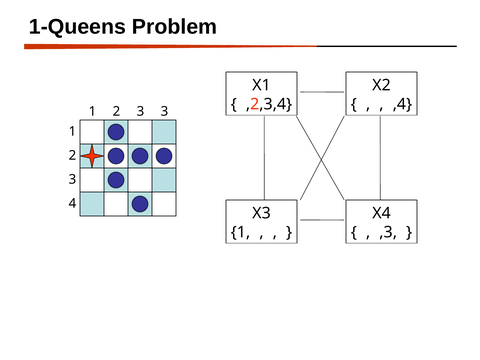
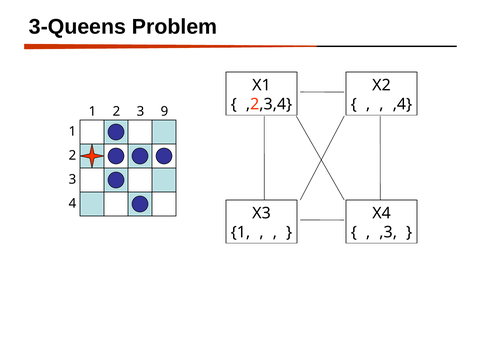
1-Queens: 1-Queens -> 3-Queens (77, 27)
2 3: 3 -> 9 (164, 111)
